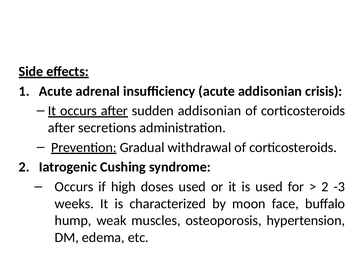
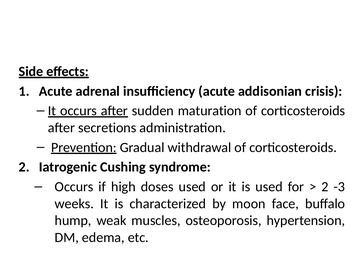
sudden addisonian: addisonian -> maturation (210, 111)
